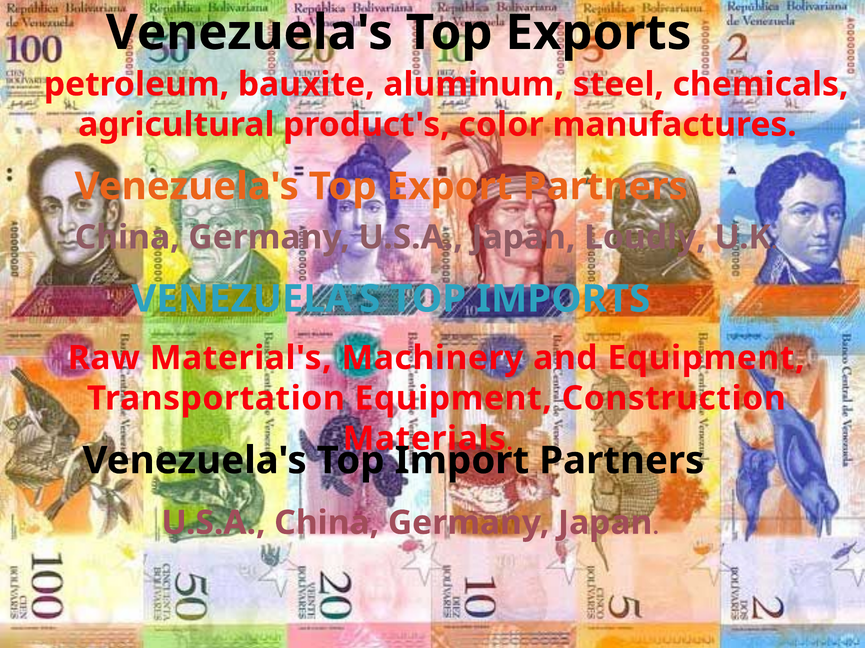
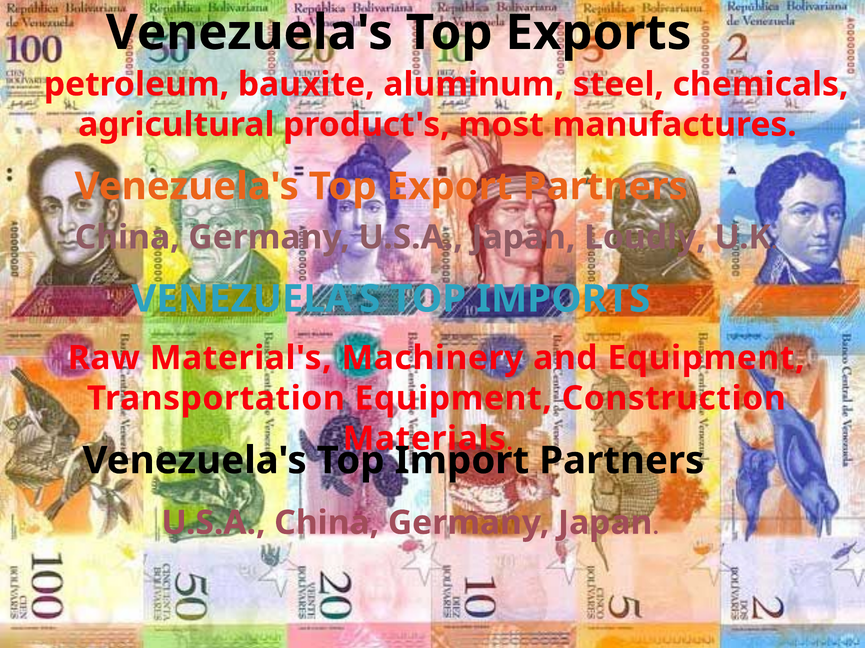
color: color -> most (501, 125)
